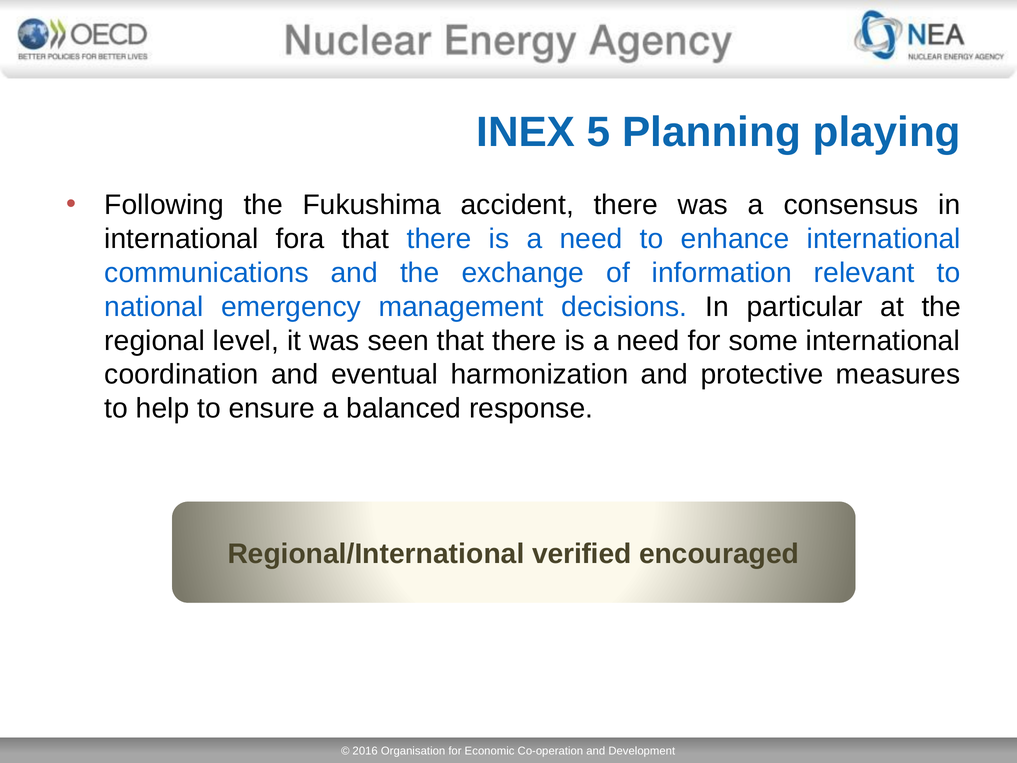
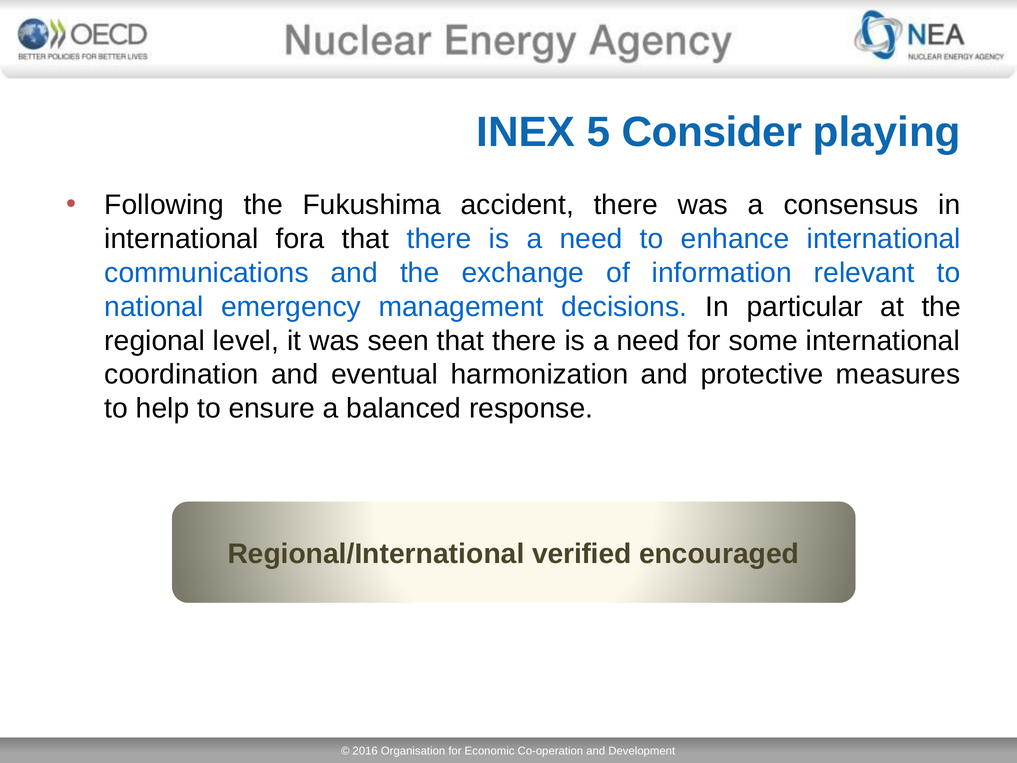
Planning: Planning -> Consider (712, 132)
